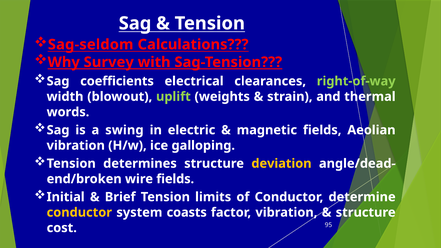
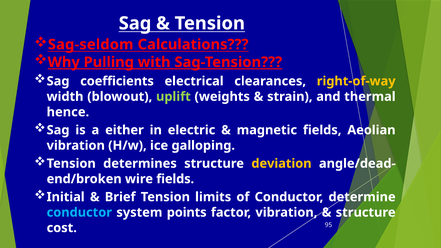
Survey: Survey -> Pulling (109, 62)
right-of-way colour: light green -> yellow (356, 81)
words: words -> hence (68, 112)
swing: swing -> either (124, 130)
conductor colour: yellow -> light blue (79, 212)
coasts: coasts -> points (187, 212)
